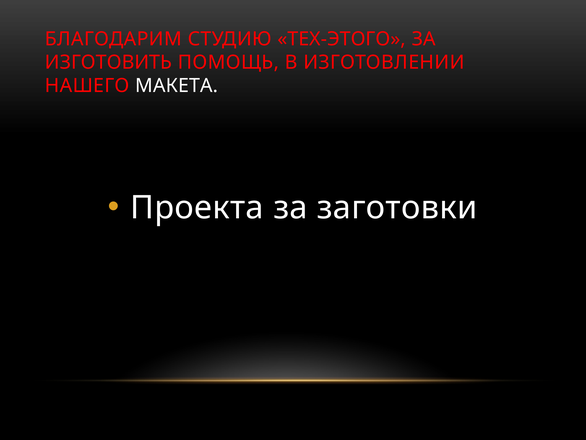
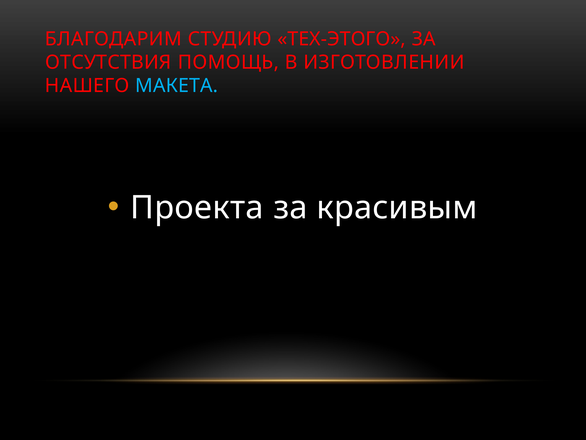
ИЗГОТОВИТЬ: ИЗГОТОВИТЬ -> ОТСУТСТВИЯ (108, 62)
МАКЕТА colour: white -> light blue (177, 86)
заготовки: заготовки -> красивым (397, 208)
